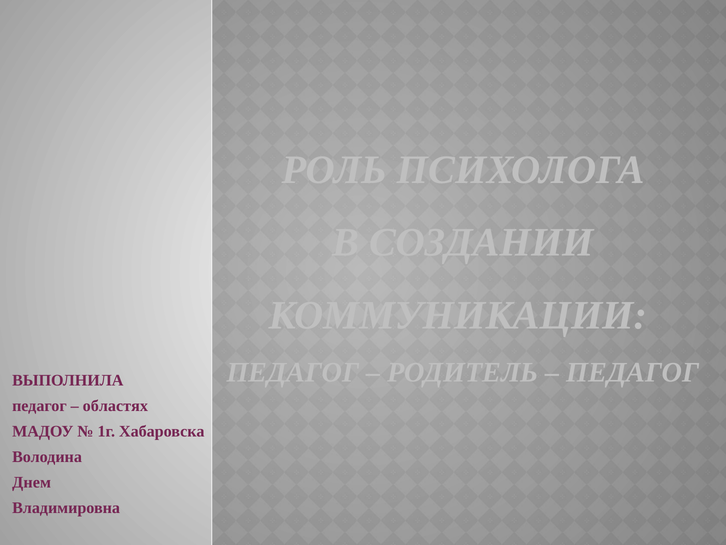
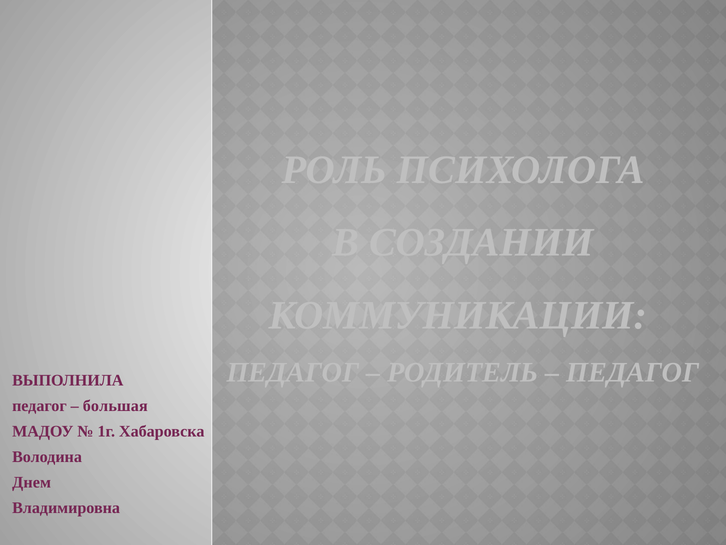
областях: областях -> большая (115, 406)
